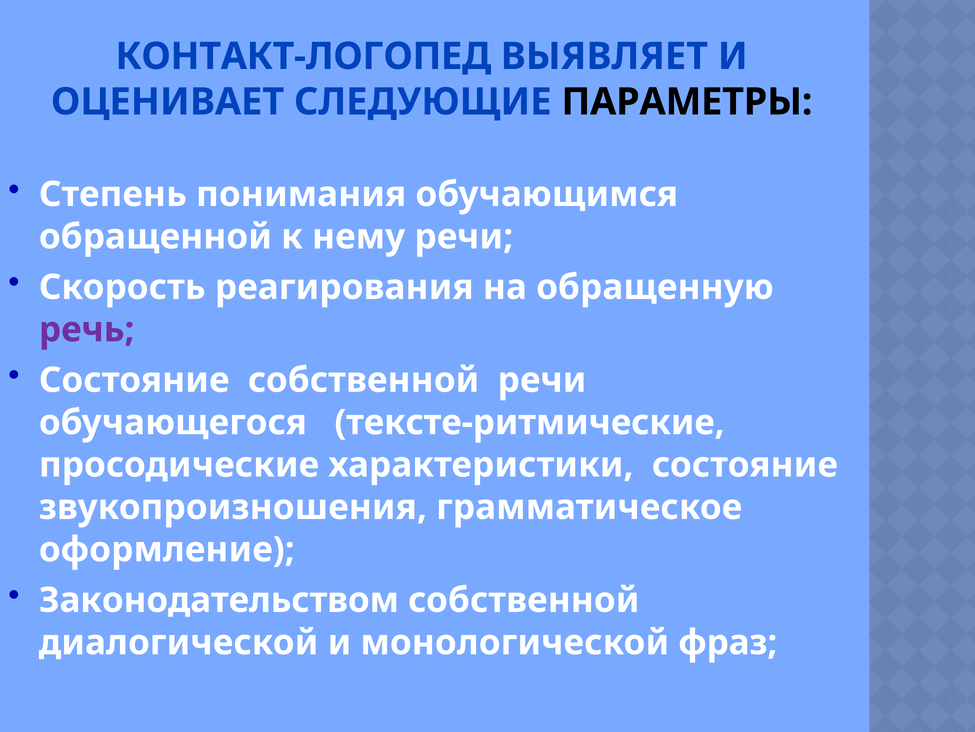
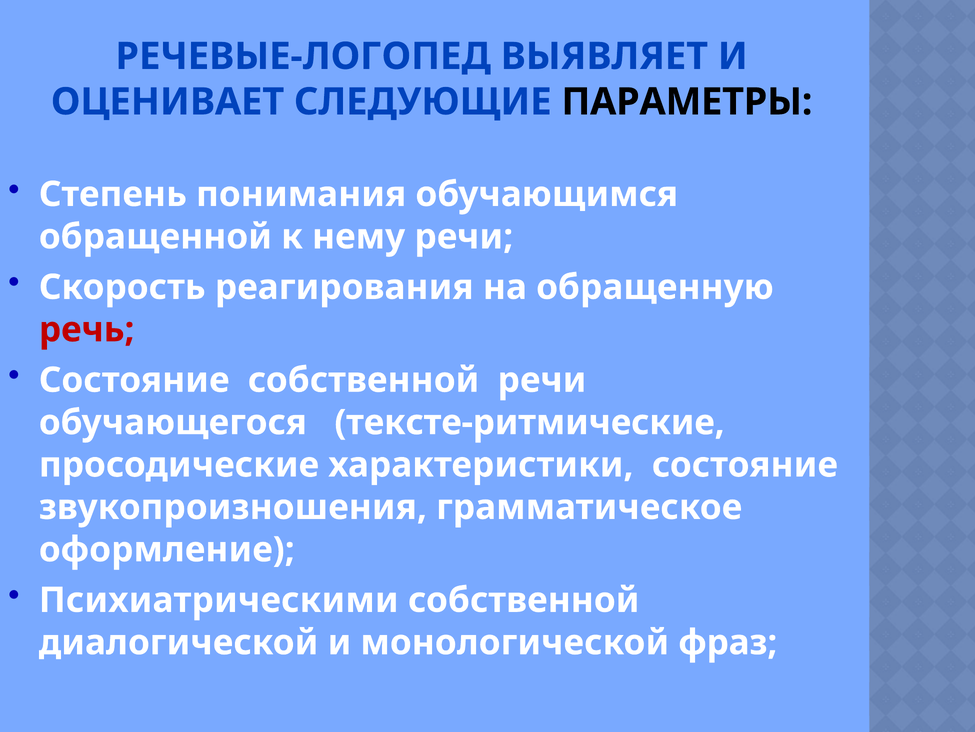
КОНТАКТ-ЛОГОПЕД: КОНТАКТ-ЛОГОПЕД -> РЕЧЕВЫЕ-ЛОГОПЕД (303, 56)
речь colour: purple -> red (87, 329)
Законодательством: Законодательством -> Психиатрическими (219, 600)
